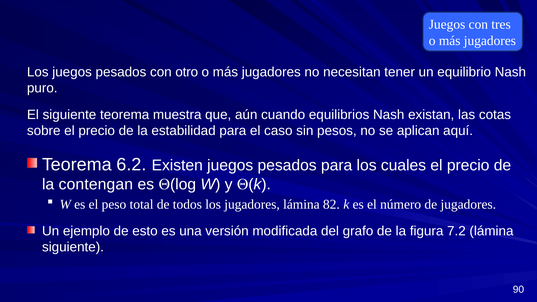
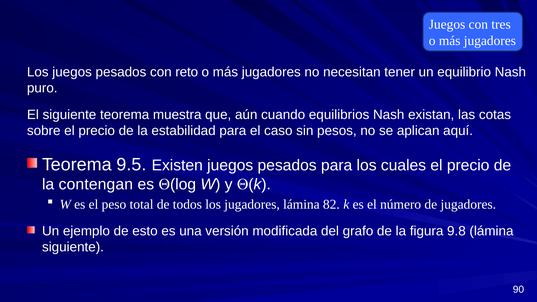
otro: otro -> reto (187, 72)
6.2: 6.2 -> 9.5 (132, 164)
7.2: 7.2 -> 9.8 (456, 231)
